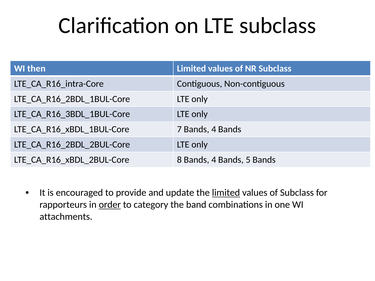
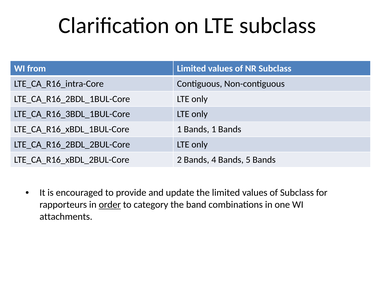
then: then -> from (37, 69)
7: 7 -> 1 (179, 129)
4: 4 -> 1 (214, 129)
8: 8 -> 2 (179, 160)
limited underline: present -> none (226, 193)
